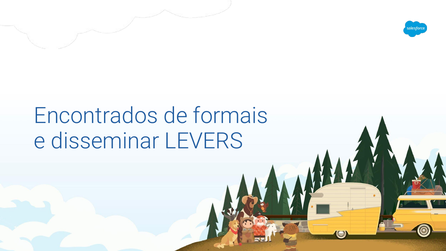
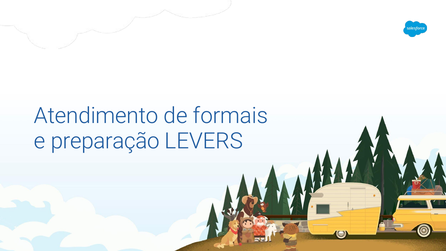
Encontrados: Encontrados -> Atendimento (96, 116)
disseminar: disseminar -> preparação (105, 141)
